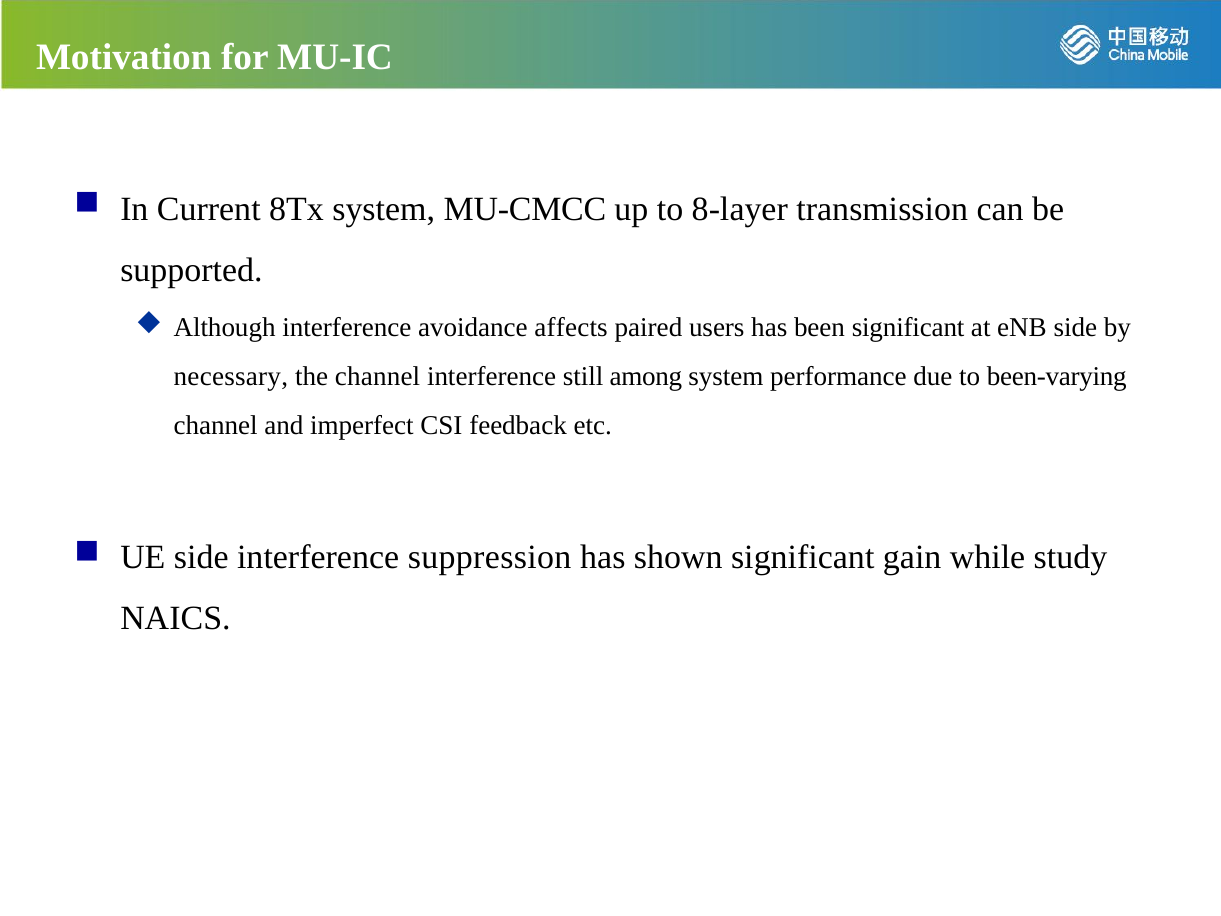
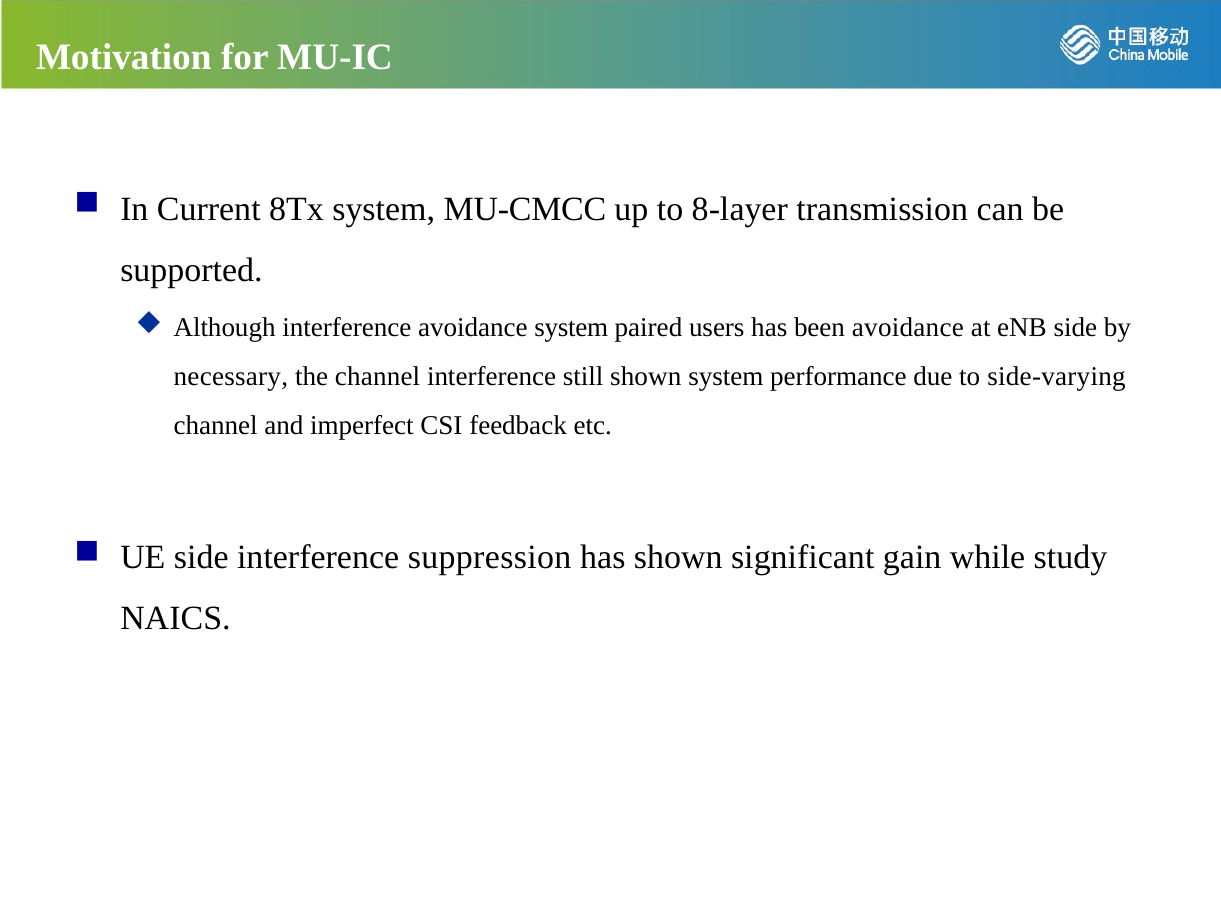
avoidance affects: affects -> system (571, 328)
been significant: significant -> avoidance (908, 328)
still among: among -> shown (646, 377)
been-varying: been-varying -> side-varying (1057, 377)
